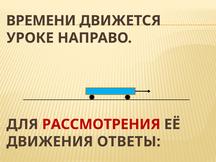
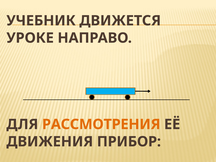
ВРЕМЕНИ: ВРЕМЕНИ -> УЧЕБНИК (41, 21)
РАССМОТРЕНИЯ colour: red -> orange (101, 124)
ОТВЕТЫ: ОТВЕТЫ -> ПРИБОР (129, 142)
